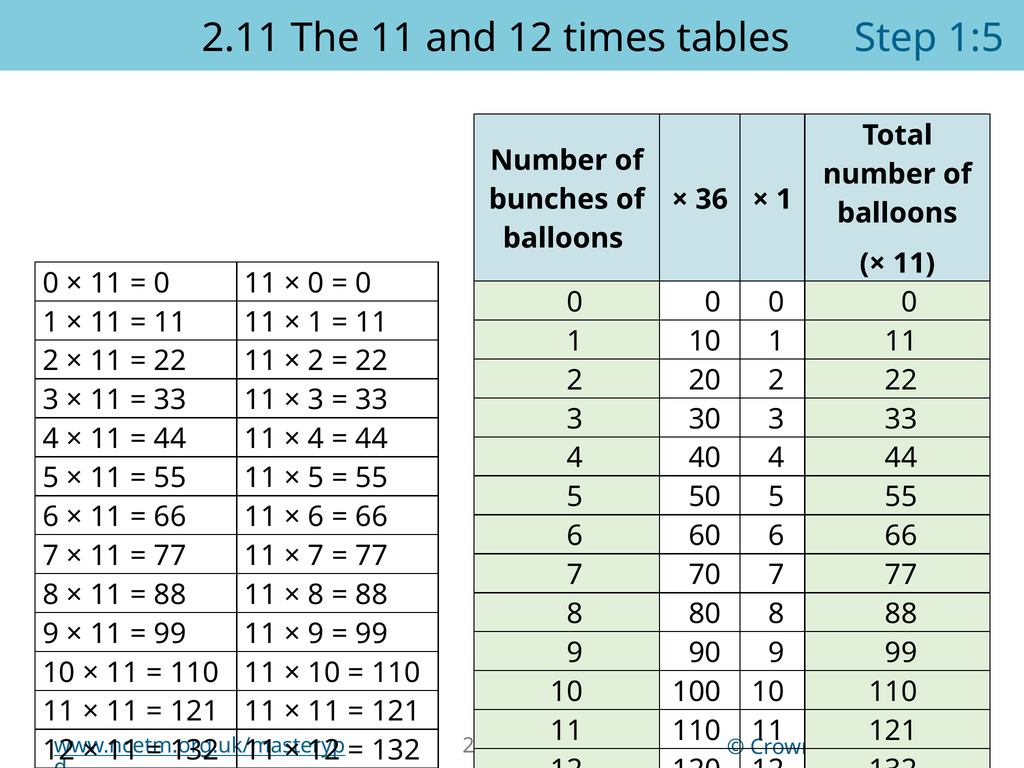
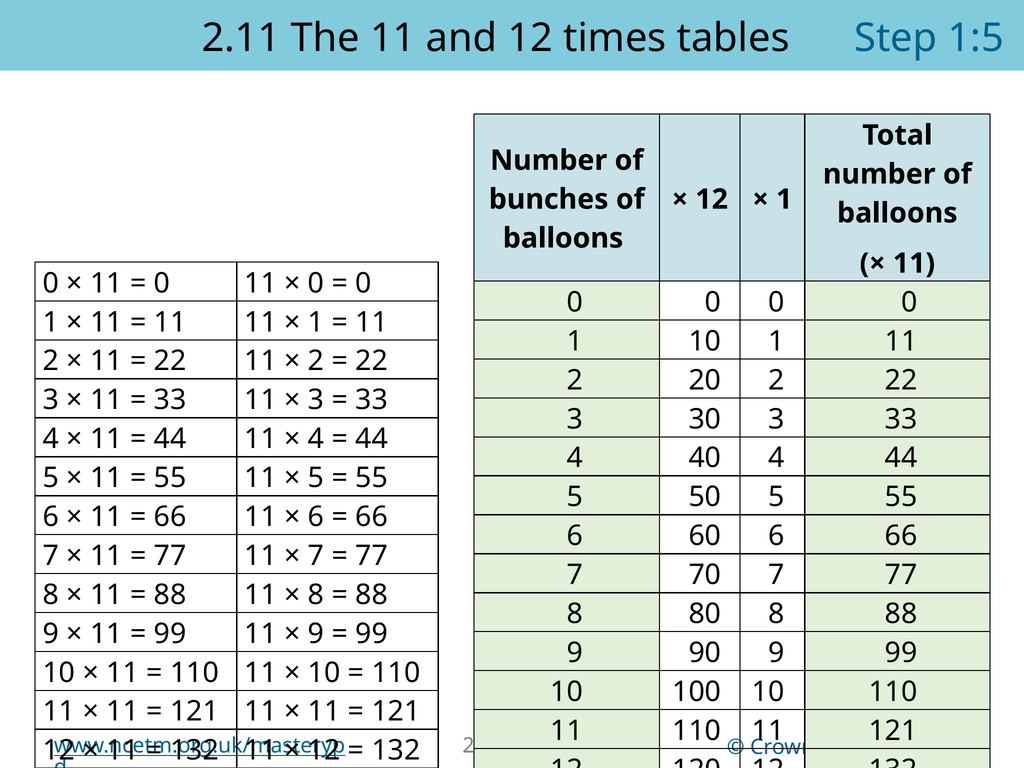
36: 36 -> 12 (712, 199)
